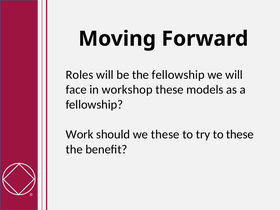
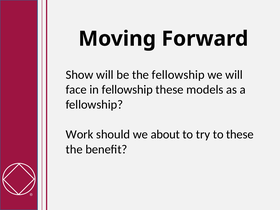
Roles: Roles -> Show (80, 75)
in workshop: workshop -> fellowship (127, 90)
we these: these -> about (165, 134)
